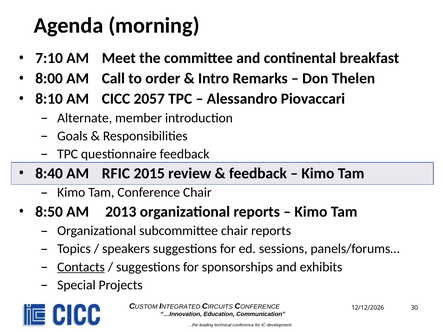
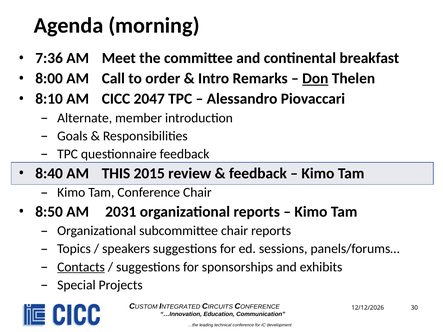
7:10: 7:10 -> 7:36 (49, 58)
Don underline: none -> present (315, 79)
2057: 2057 -> 2047 (149, 99)
RFIC: RFIC -> THIS (116, 173)
2013: 2013 -> 2031 (121, 212)
